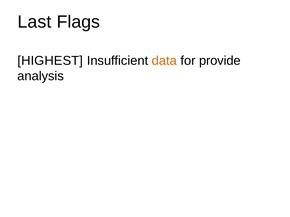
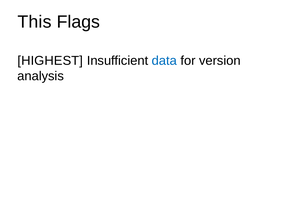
Last: Last -> This (34, 22)
data colour: orange -> blue (164, 61)
provide: provide -> version (220, 61)
